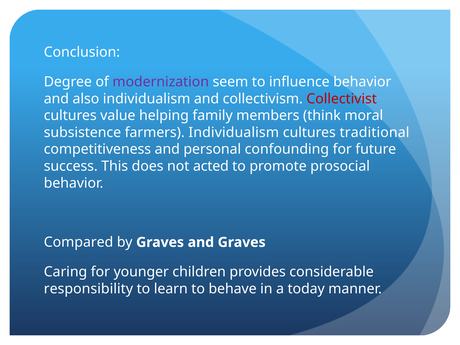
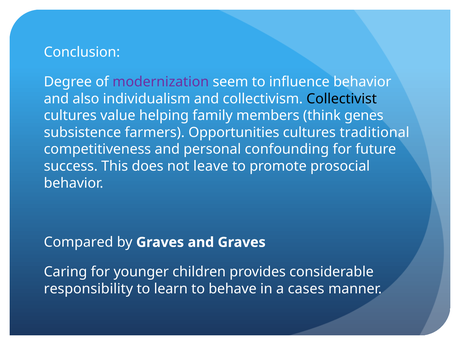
Collectivist colour: red -> black (342, 99)
moral: moral -> genes (364, 116)
farmers Individualism: Individualism -> Opportunities (234, 133)
acted: acted -> leave (211, 166)
today: today -> cases (306, 289)
